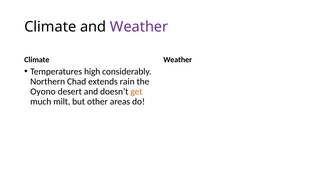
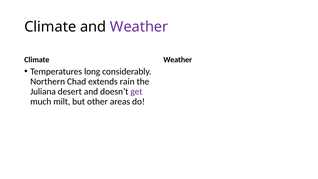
high: high -> long (92, 71)
Oyono: Oyono -> Juliana (43, 92)
get colour: orange -> purple (136, 92)
